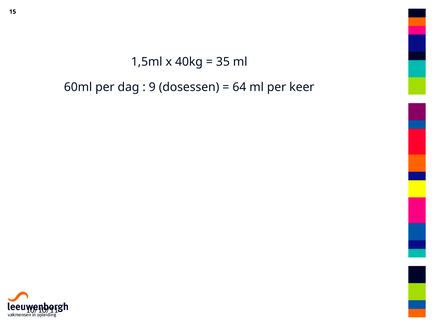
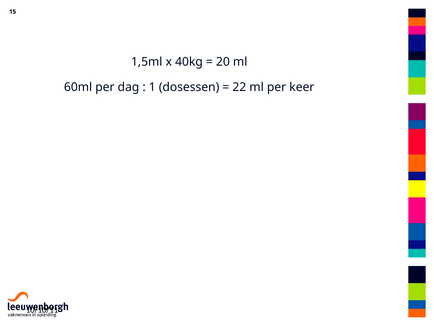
35: 35 -> 20 (223, 62)
9: 9 -> 1 (152, 87)
64: 64 -> 22 (239, 87)
